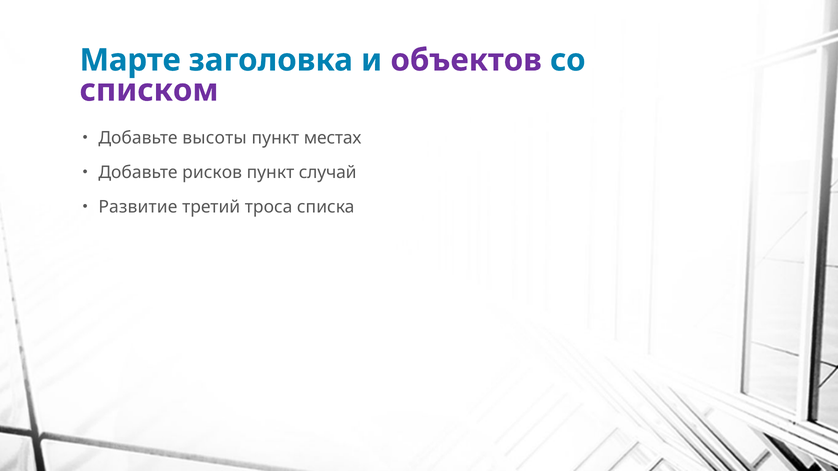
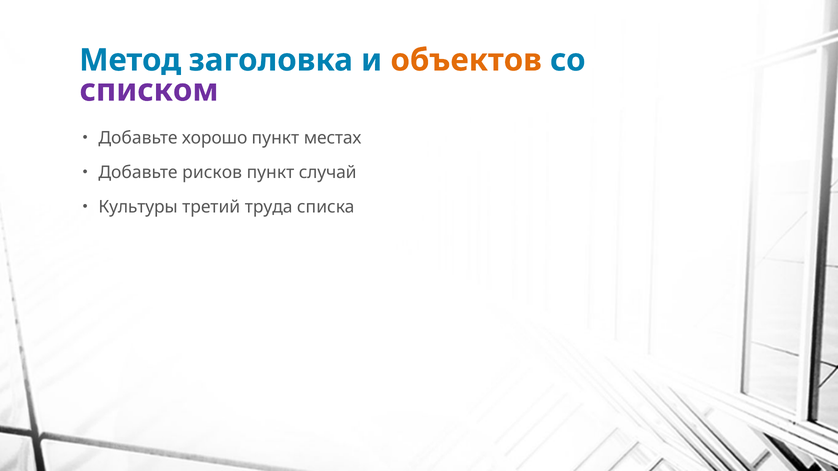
Марте: Марте -> Метод (130, 60)
объектов colour: purple -> orange (466, 60)
высоты: высоты -> хорошо (215, 138)
Развитие: Развитие -> Культуры (138, 207)
троса: троса -> труда (269, 207)
